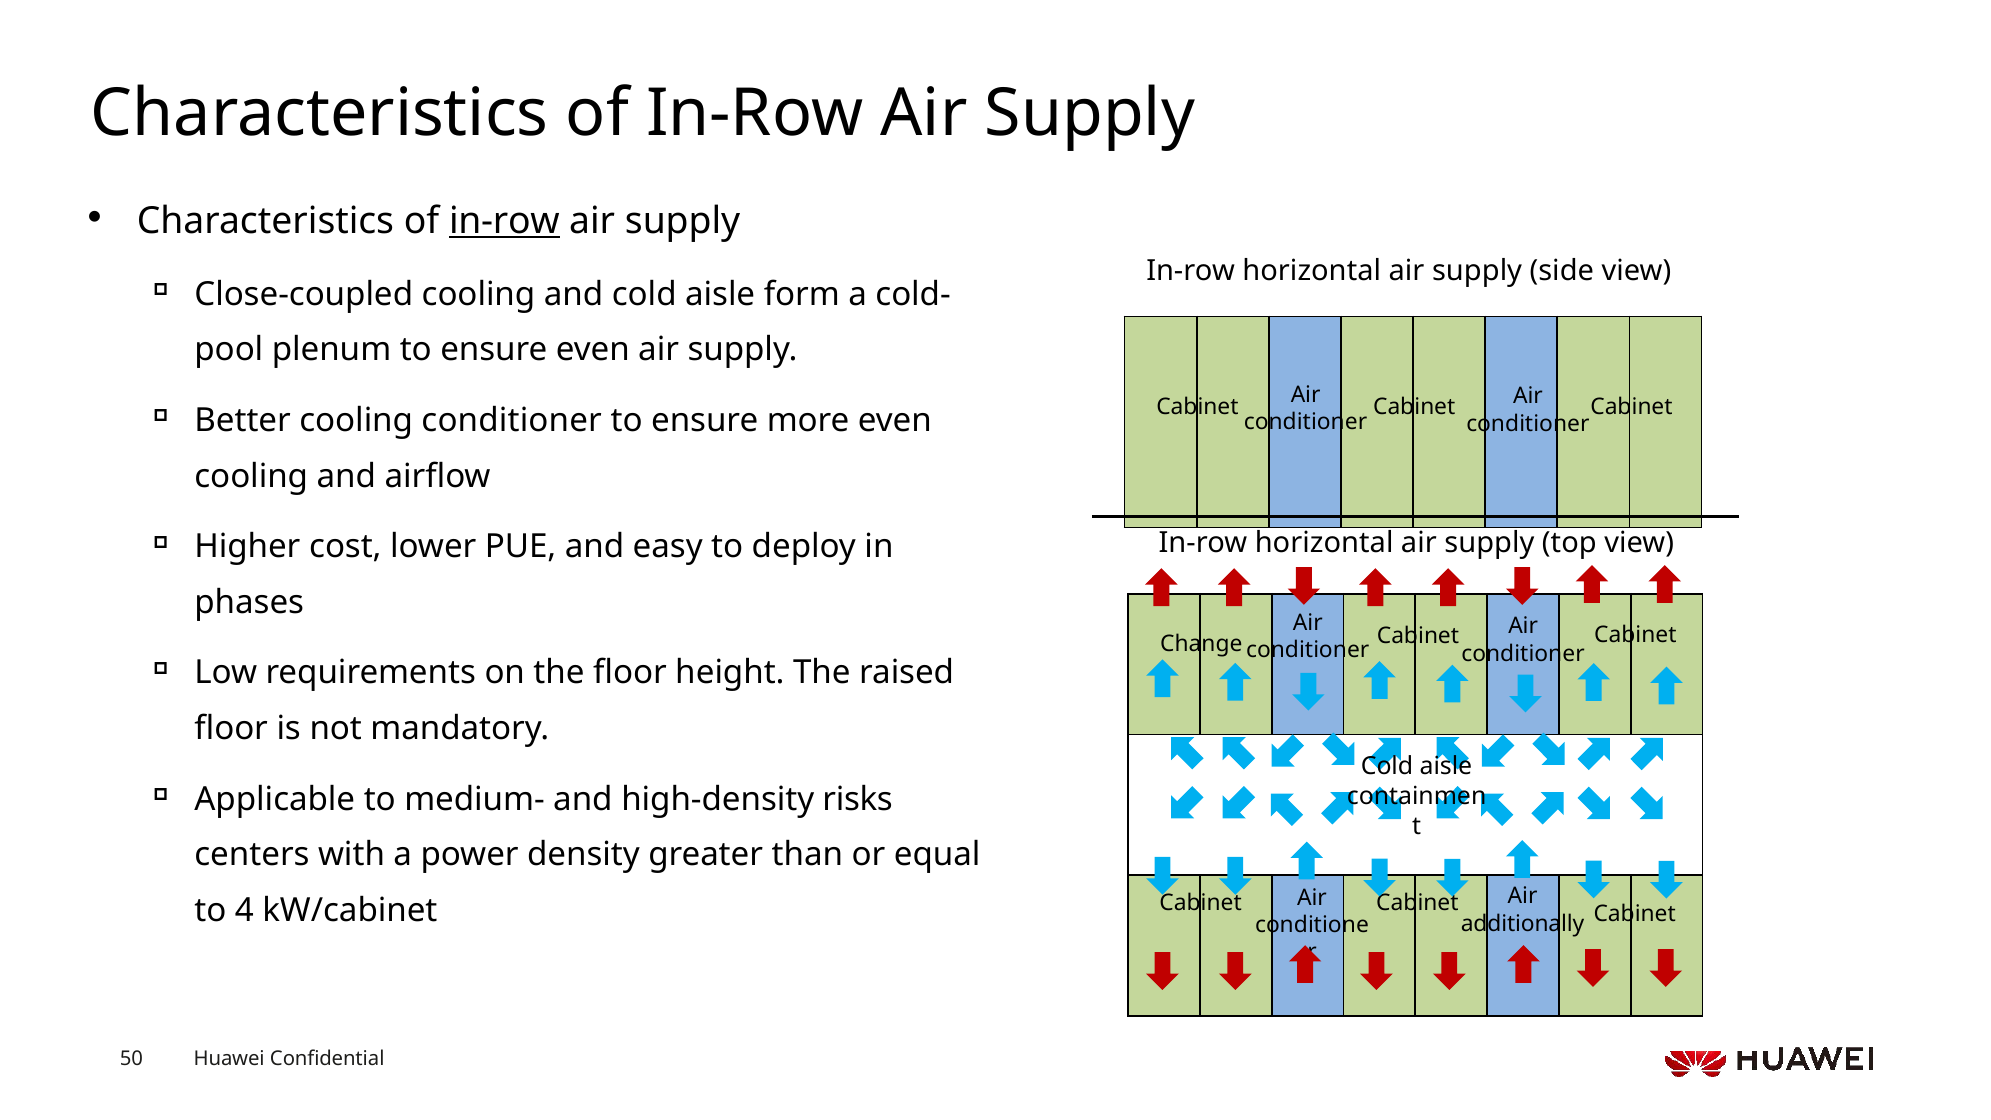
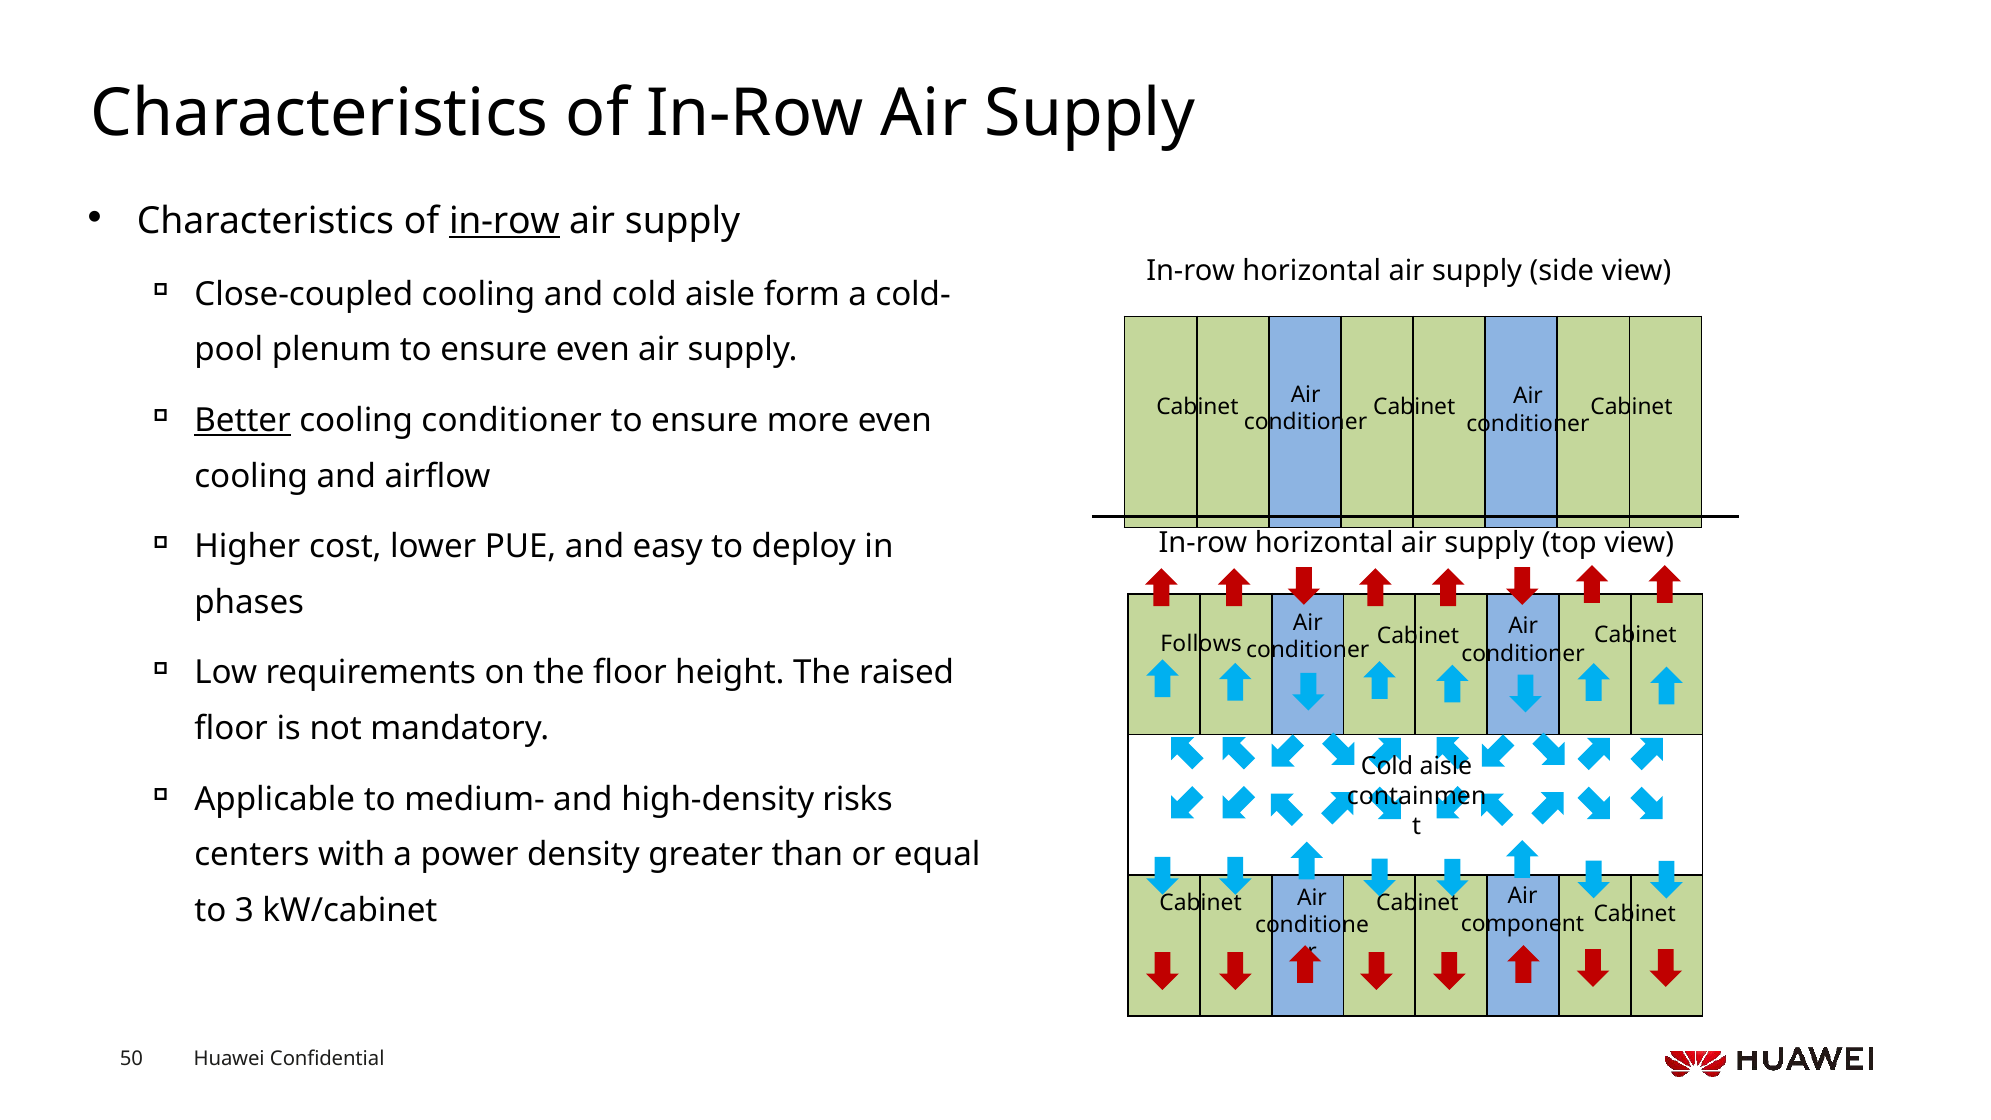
Better underline: none -> present (243, 420)
Change: Change -> Follows (1201, 644)
4: 4 -> 3 (244, 911)
additionally: additionally -> component (1522, 923)
